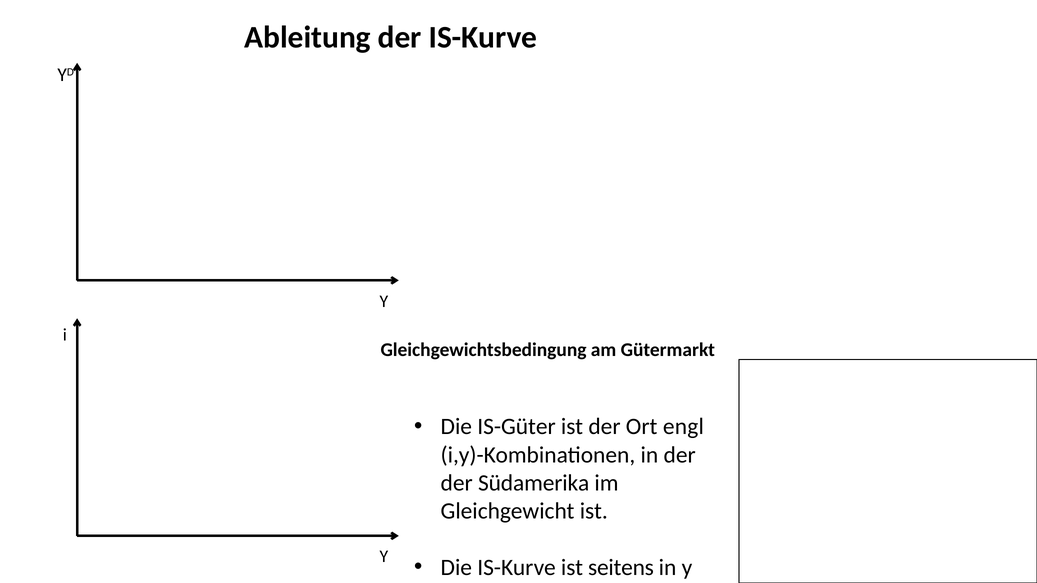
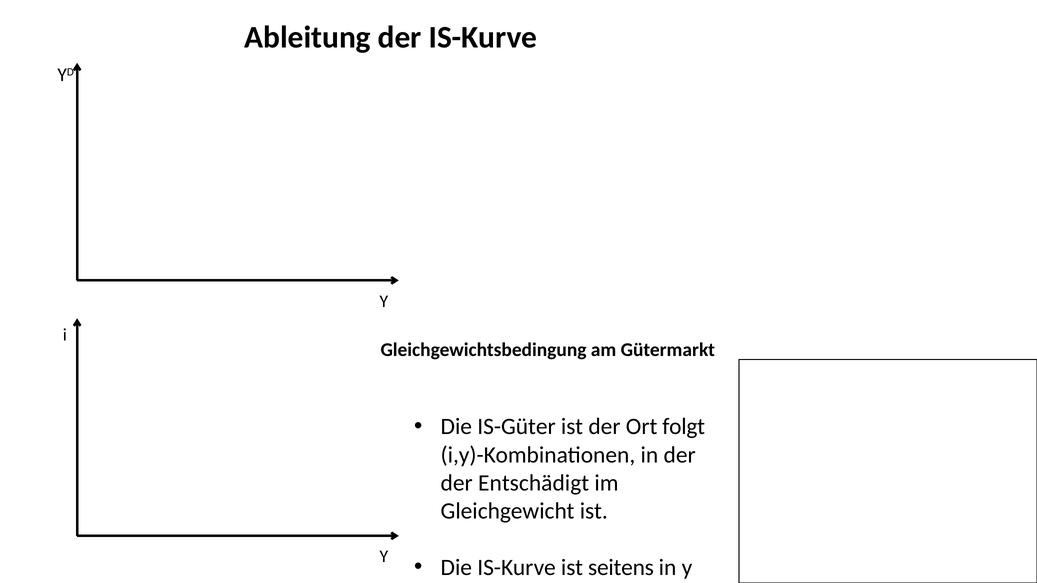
engl: engl -> folgt (684, 427)
Südamerika: Südamerika -> Entschädigt (534, 483)
